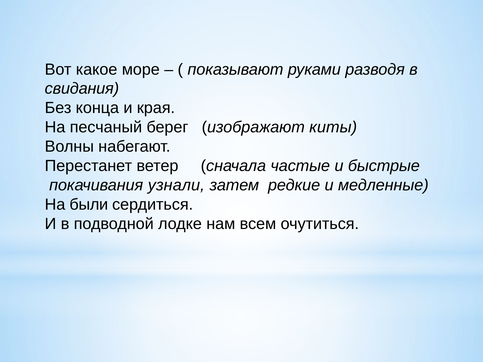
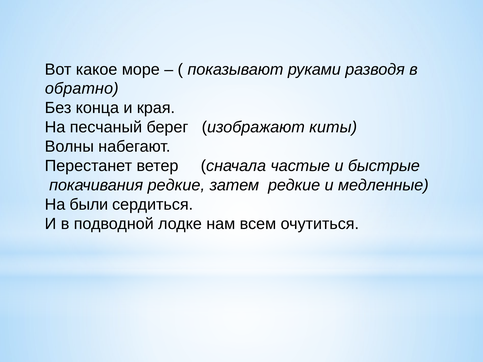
свидания: свидания -> обратно (82, 89)
покачивания узнали: узнали -> редкие (176, 185)
